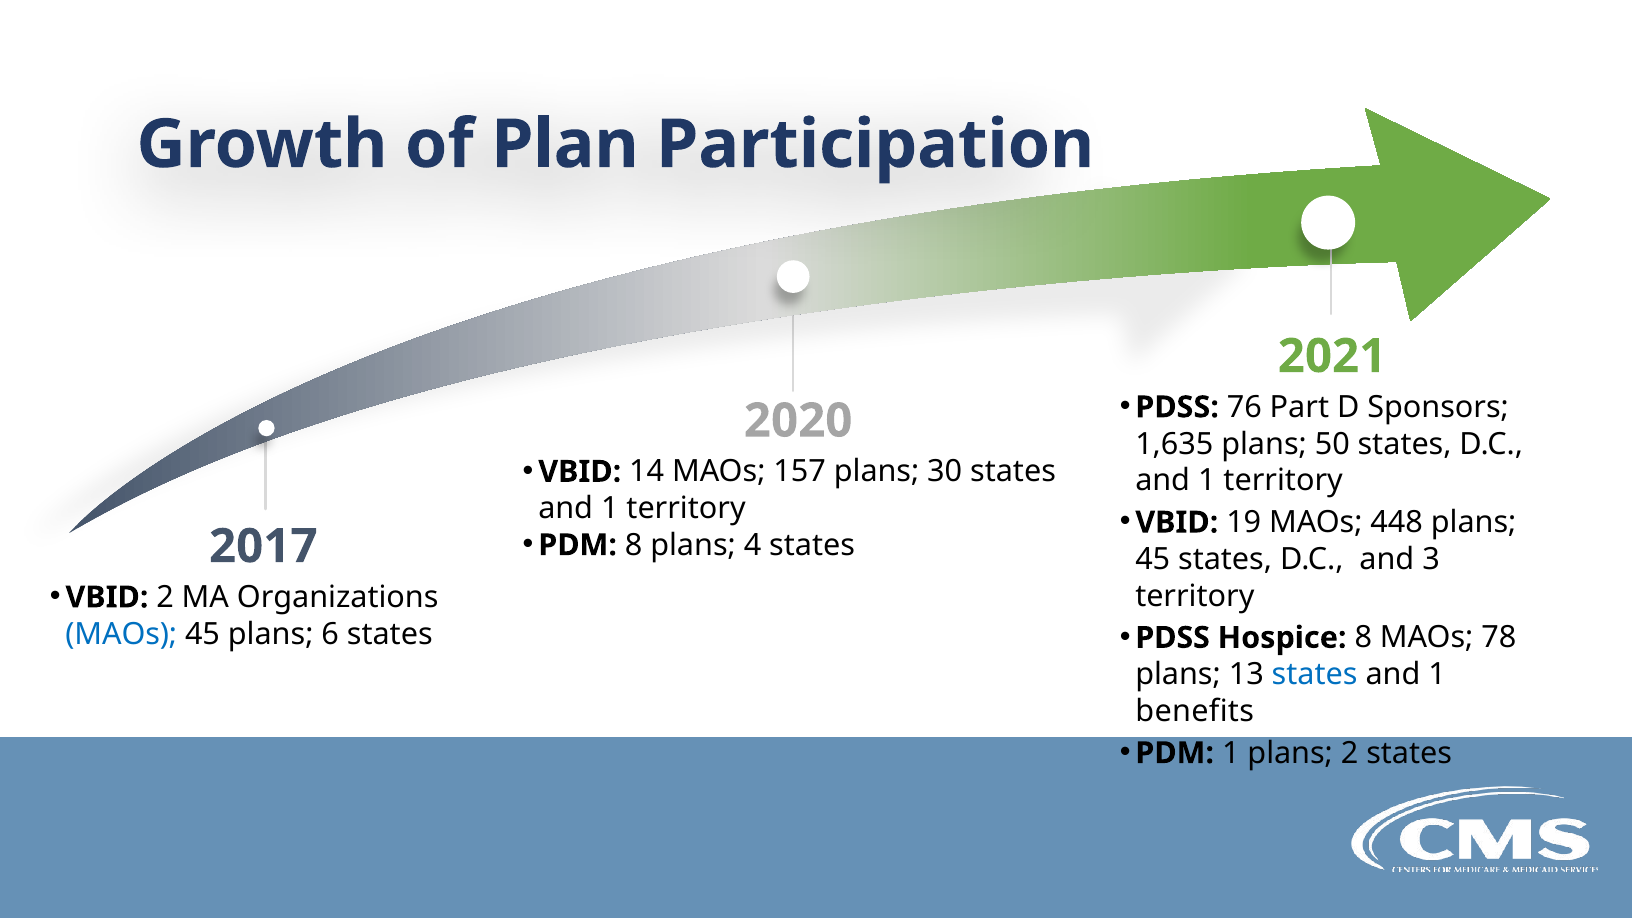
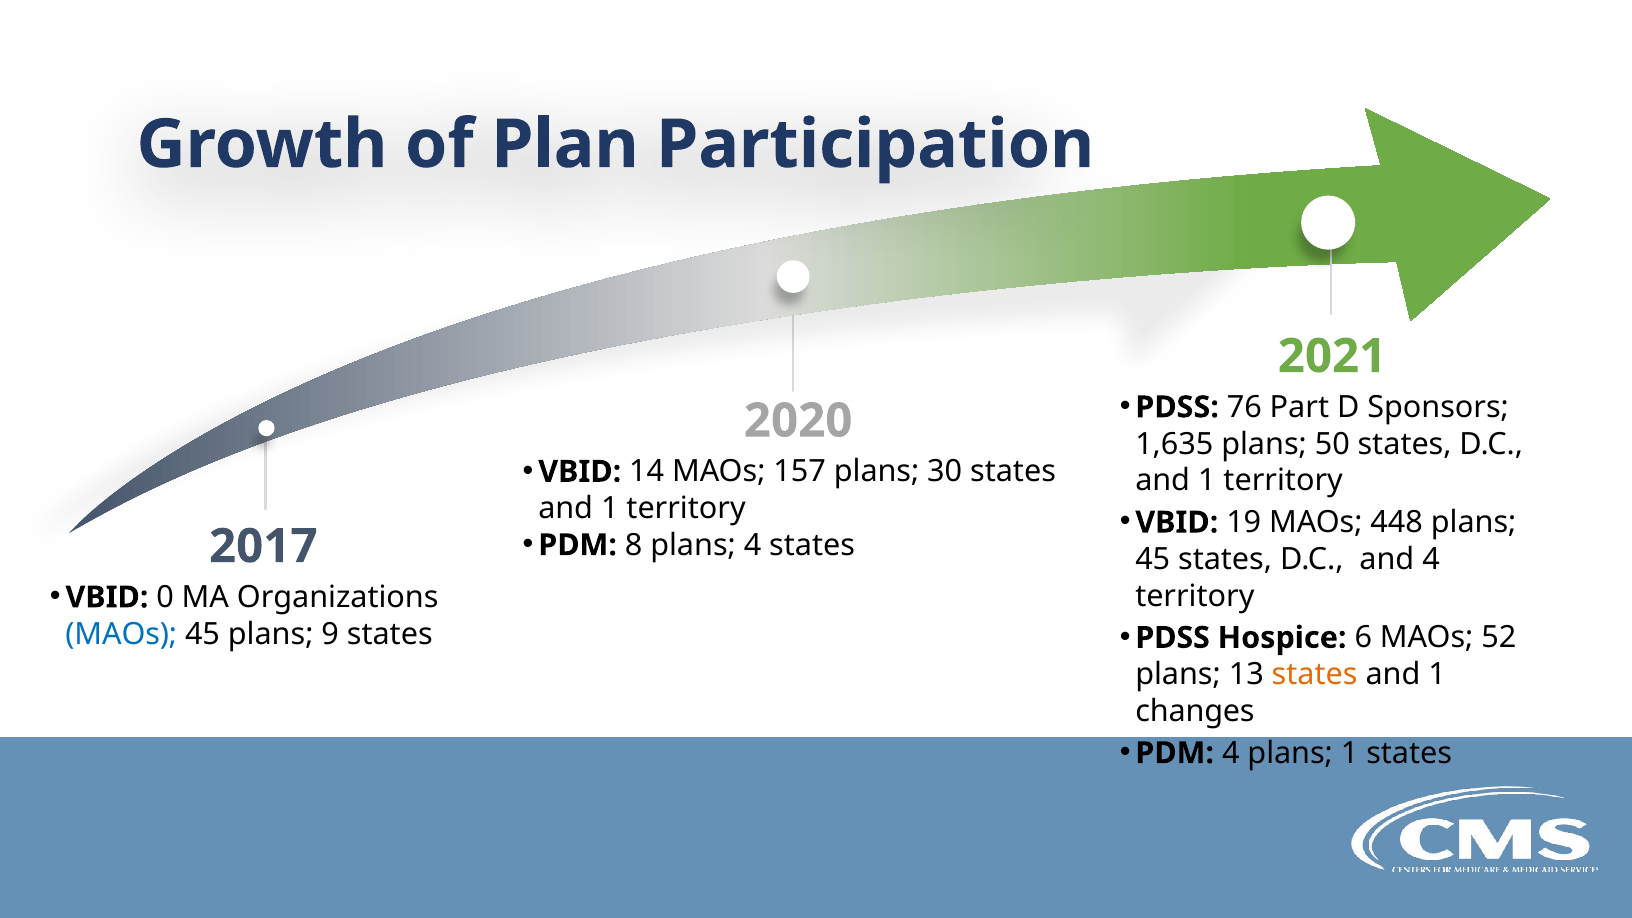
and 3: 3 -> 4 (1431, 559)
VBID 2: 2 -> 0 (165, 597)
Hospice 8: 8 -> 6 (1363, 638)
78: 78 -> 52 (1499, 638)
6: 6 -> 9 (330, 634)
states colour: blue -> orange (1315, 674)
benefits: benefits -> changes (1195, 711)
PDM 1: 1 -> 4 (1231, 753)
plans 2: 2 -> 1 (1350, 753)
